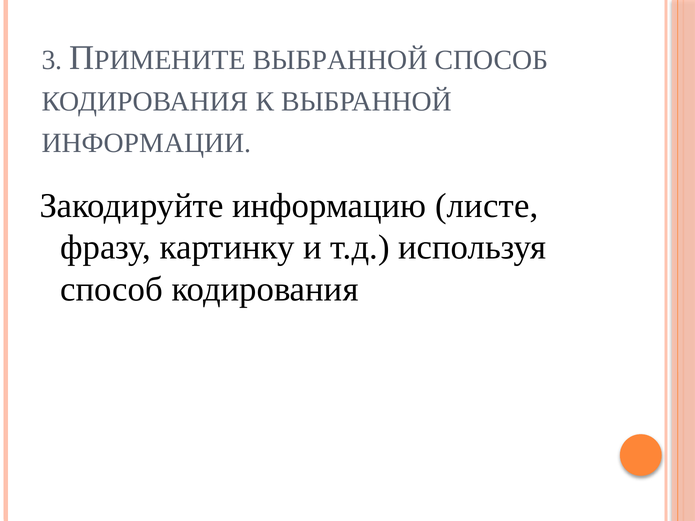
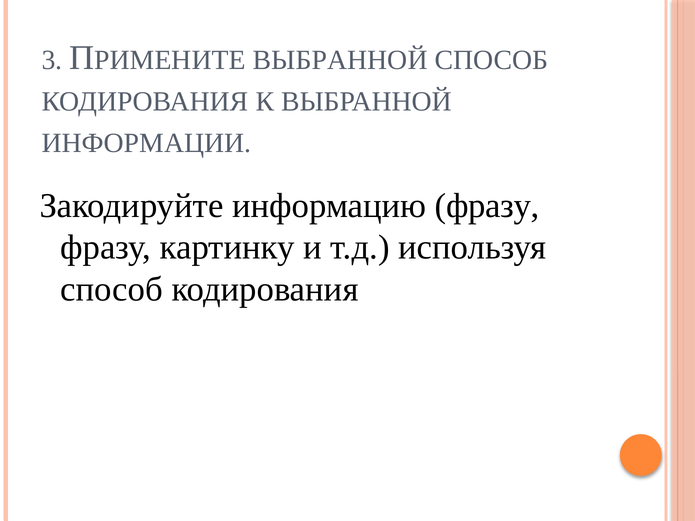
информацию листе: листе -> фразу (487, 206)
